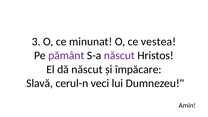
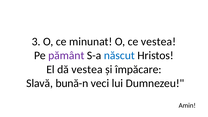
născut colour: purple -> blue (119, 55)
dă născut: născut -> vestea (87, 69)
cerul-n: cerul-n -> bună-n (72, 83)
